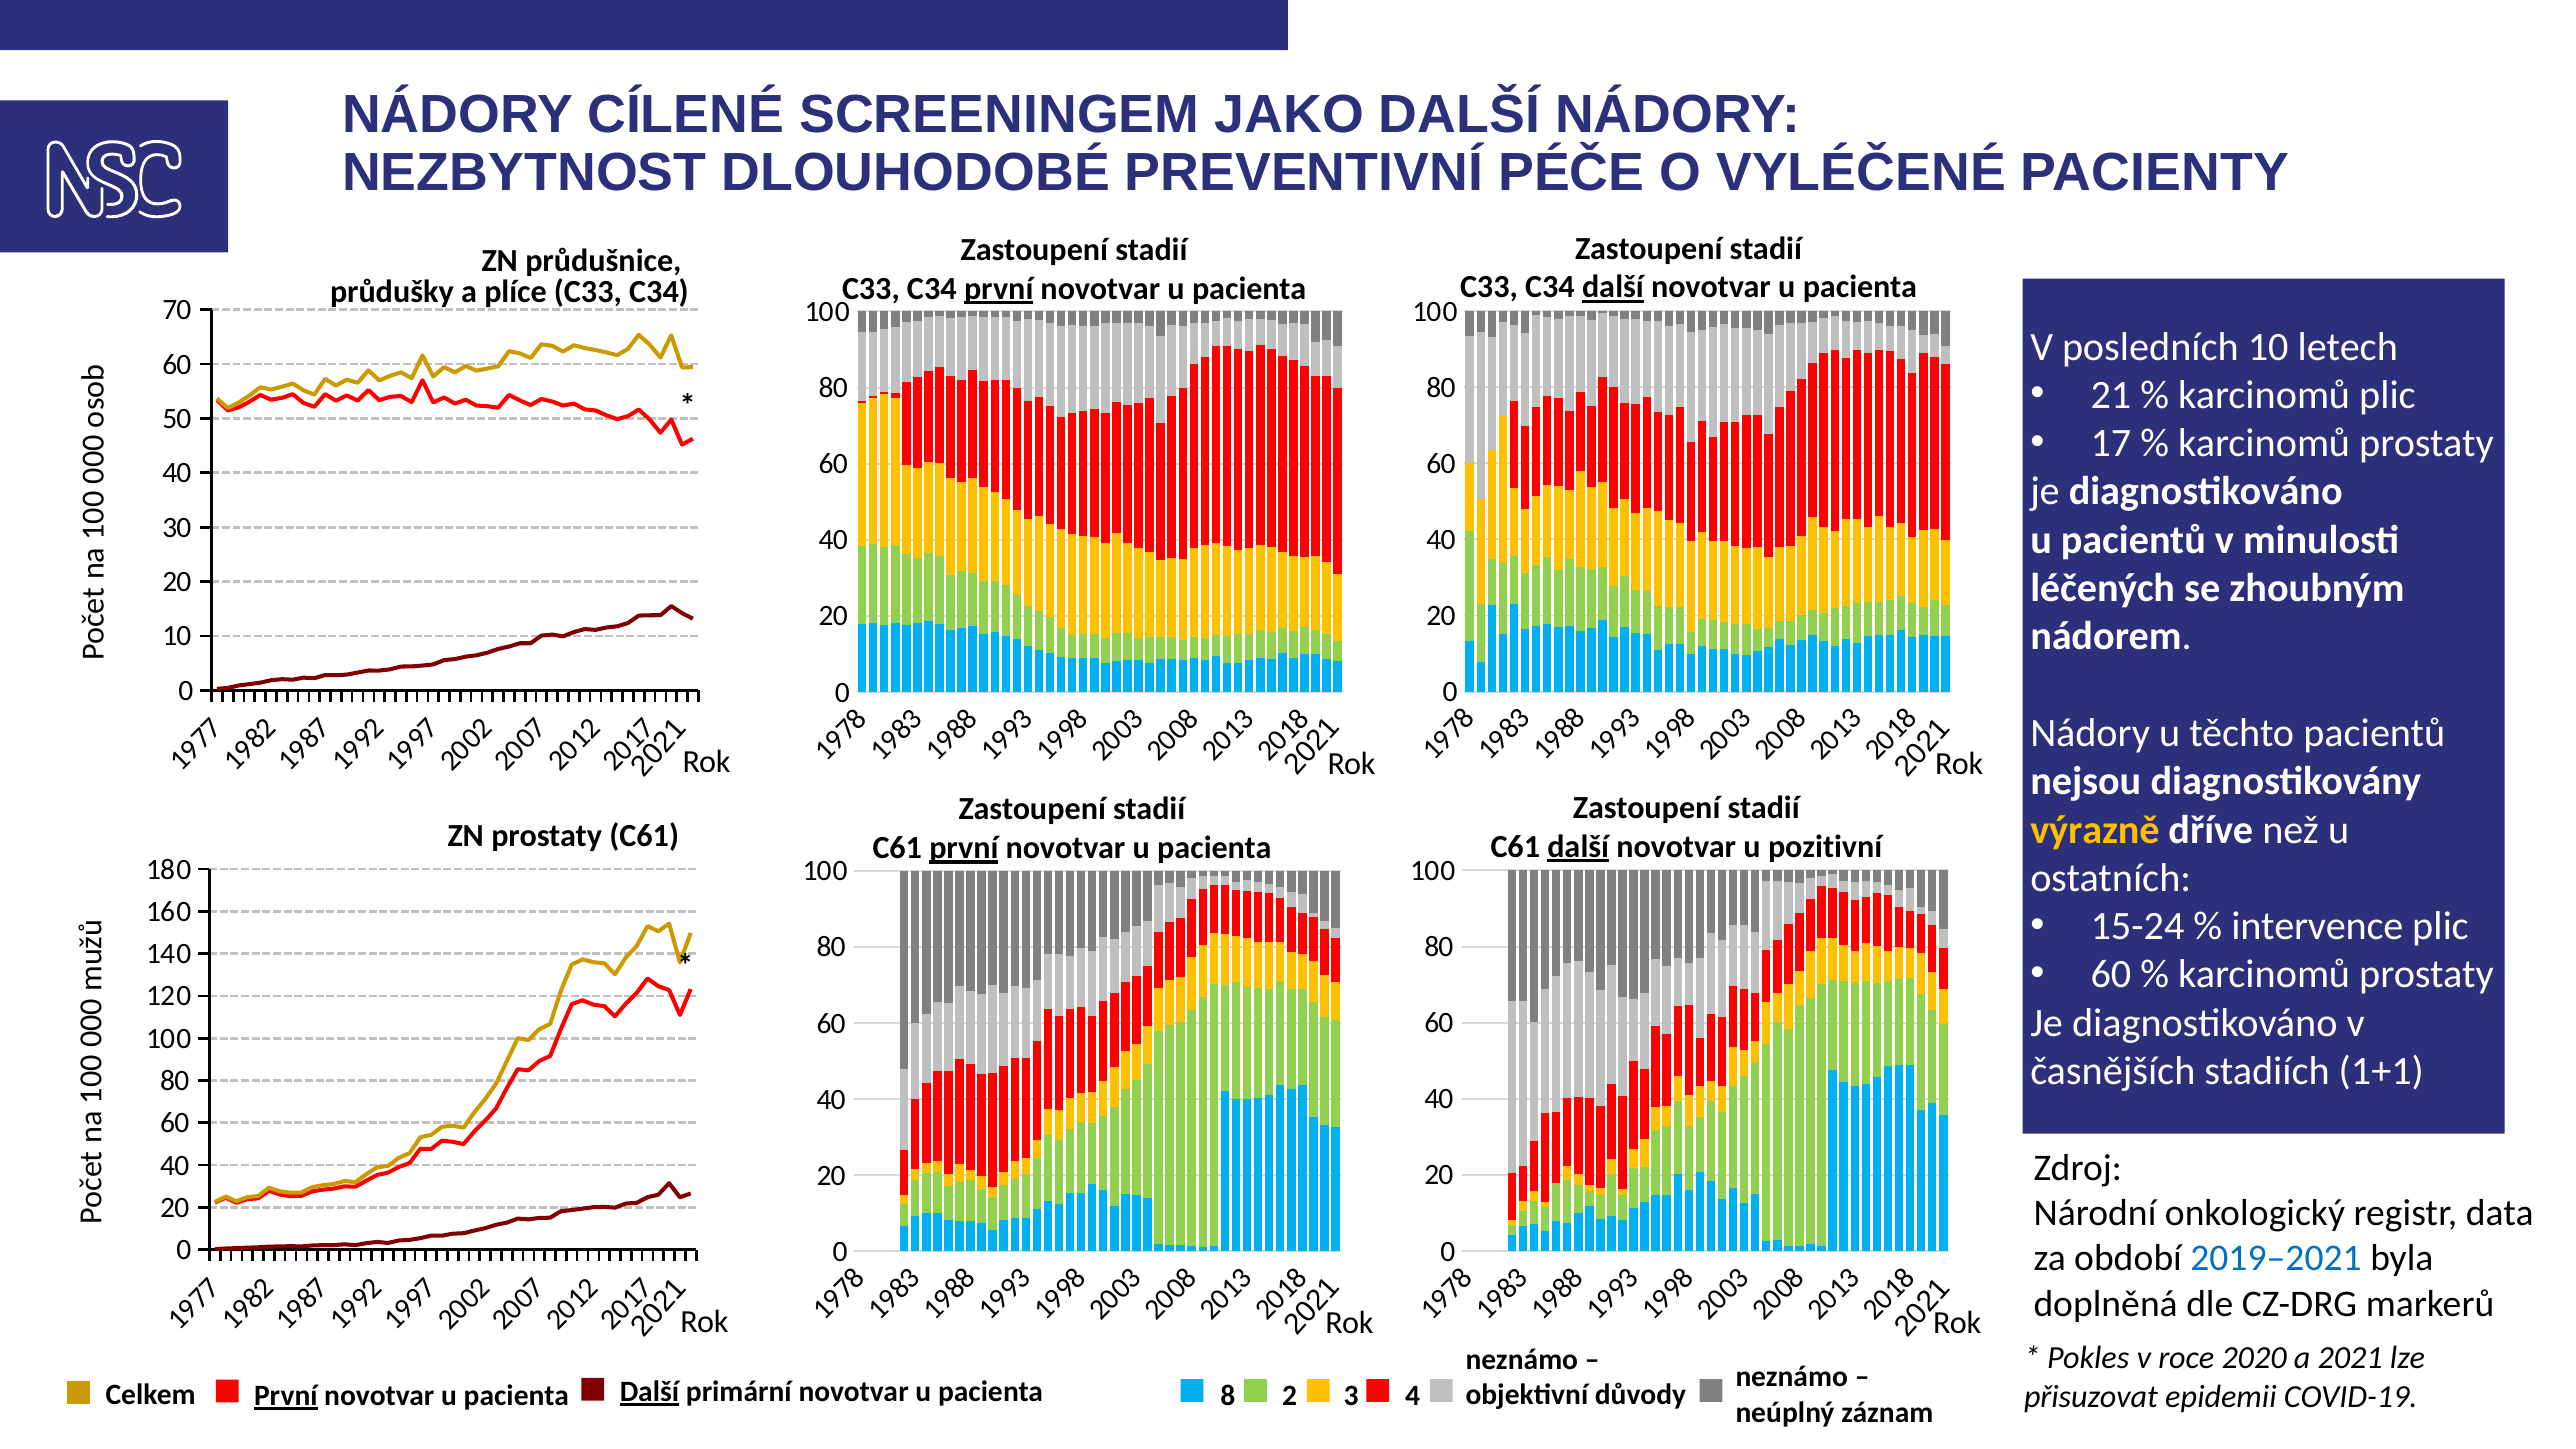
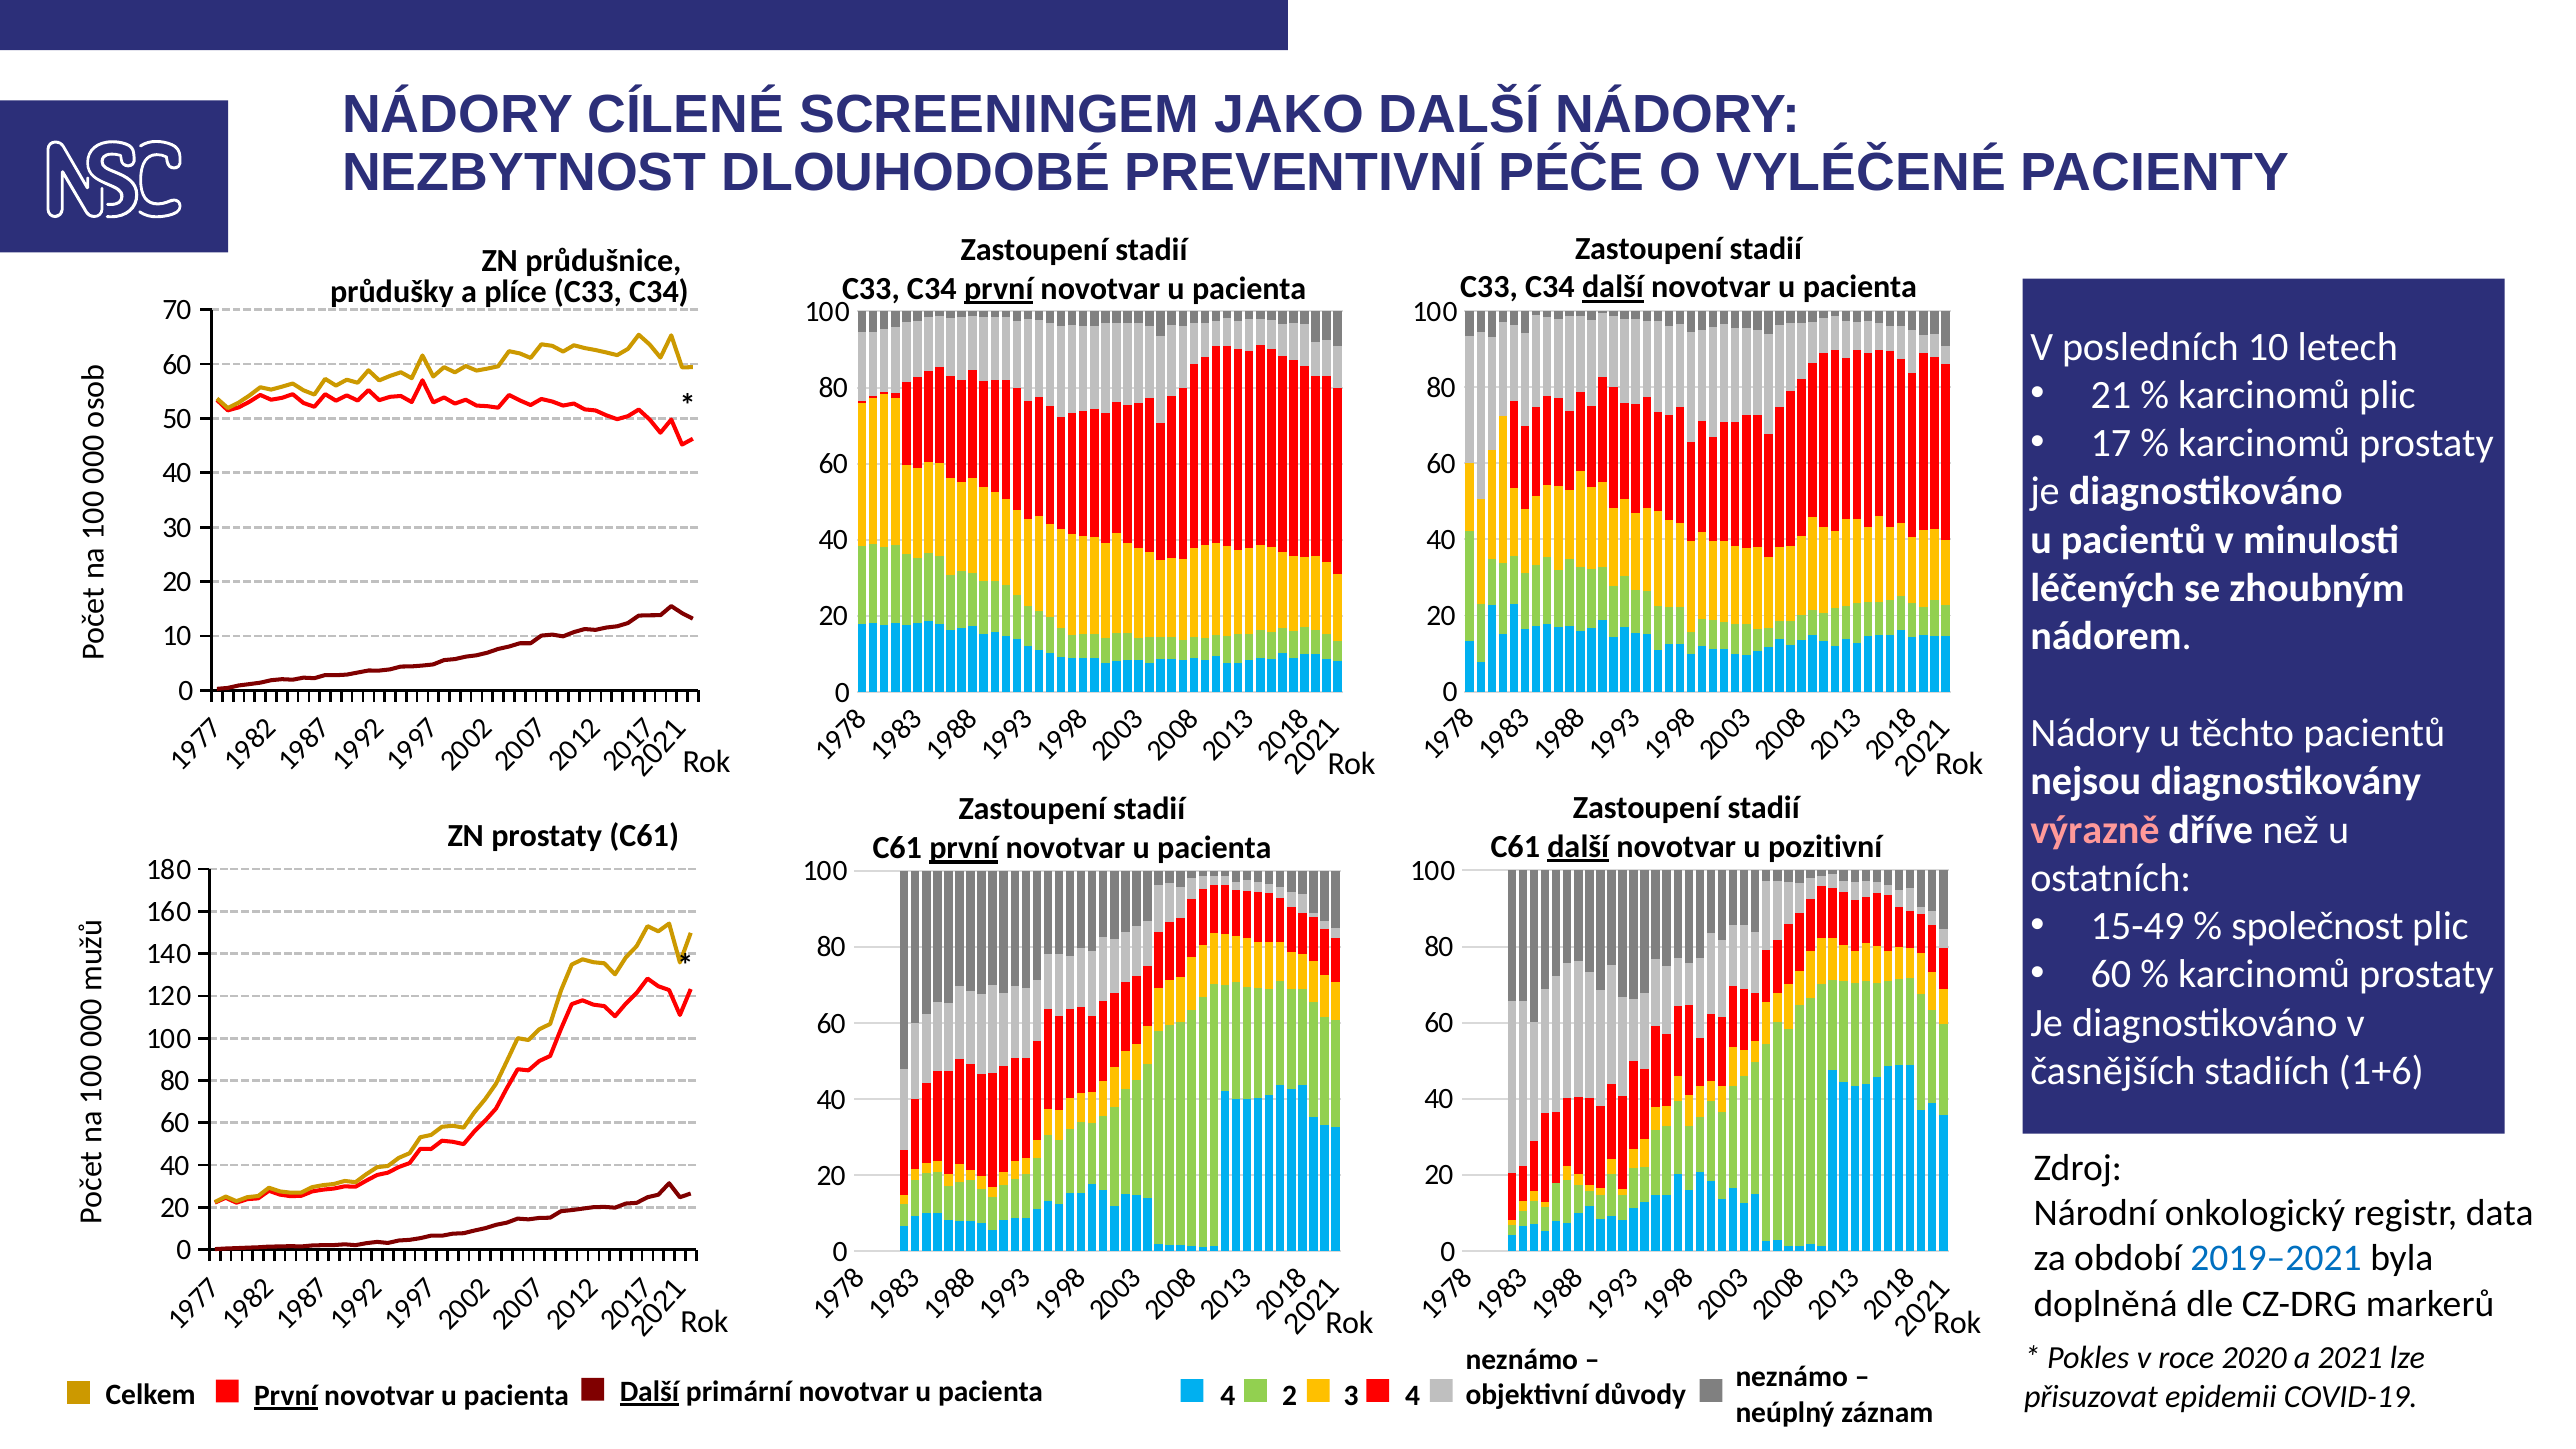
výrazně colour: yellow -> pink (2095, 830)
15-24: 15-24 -> 15-49 (2138, 926)
intervence: intervence -> společnost (2317, 926)
1+1: 1+1 -> 1+6 (2381, 1071)
pacienta 8: 8 -> 4 (1228, 1396)
